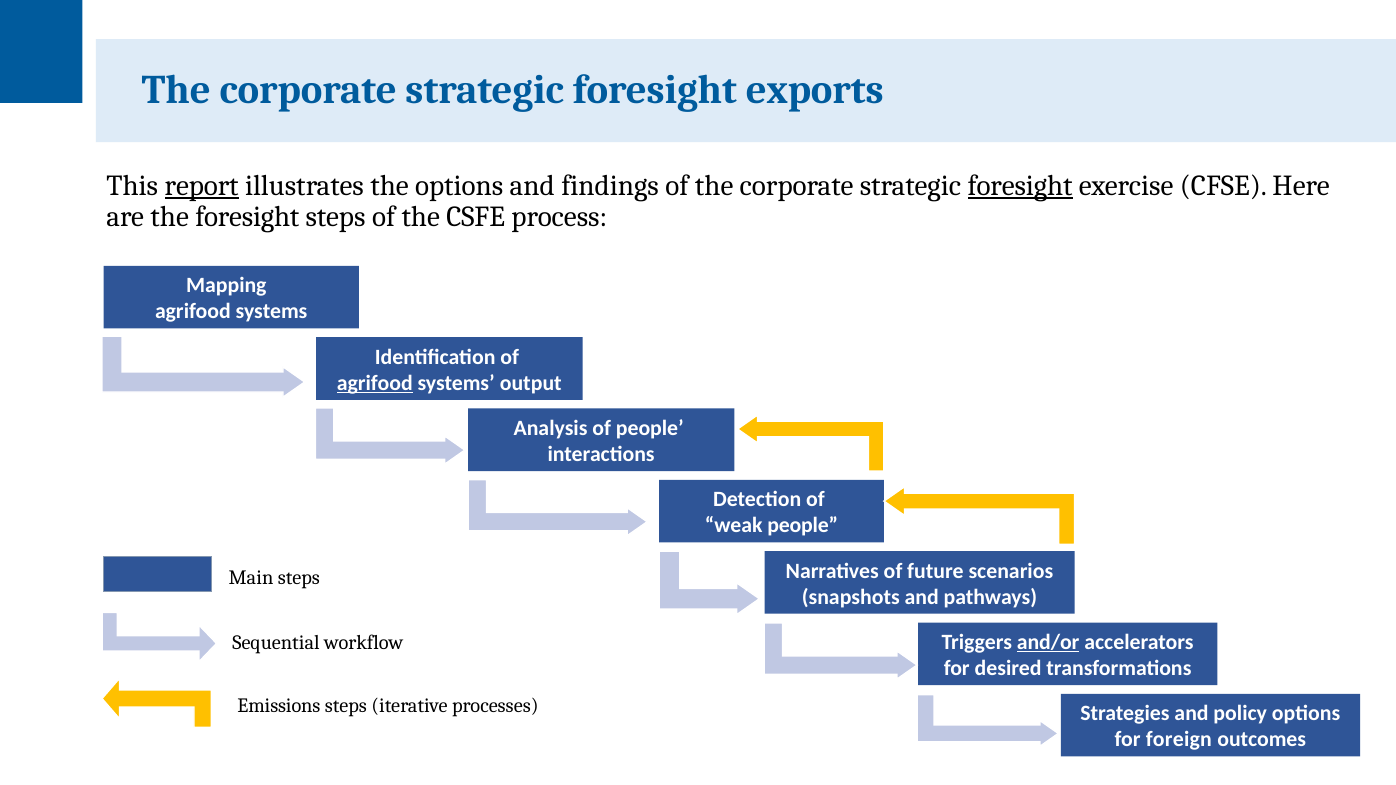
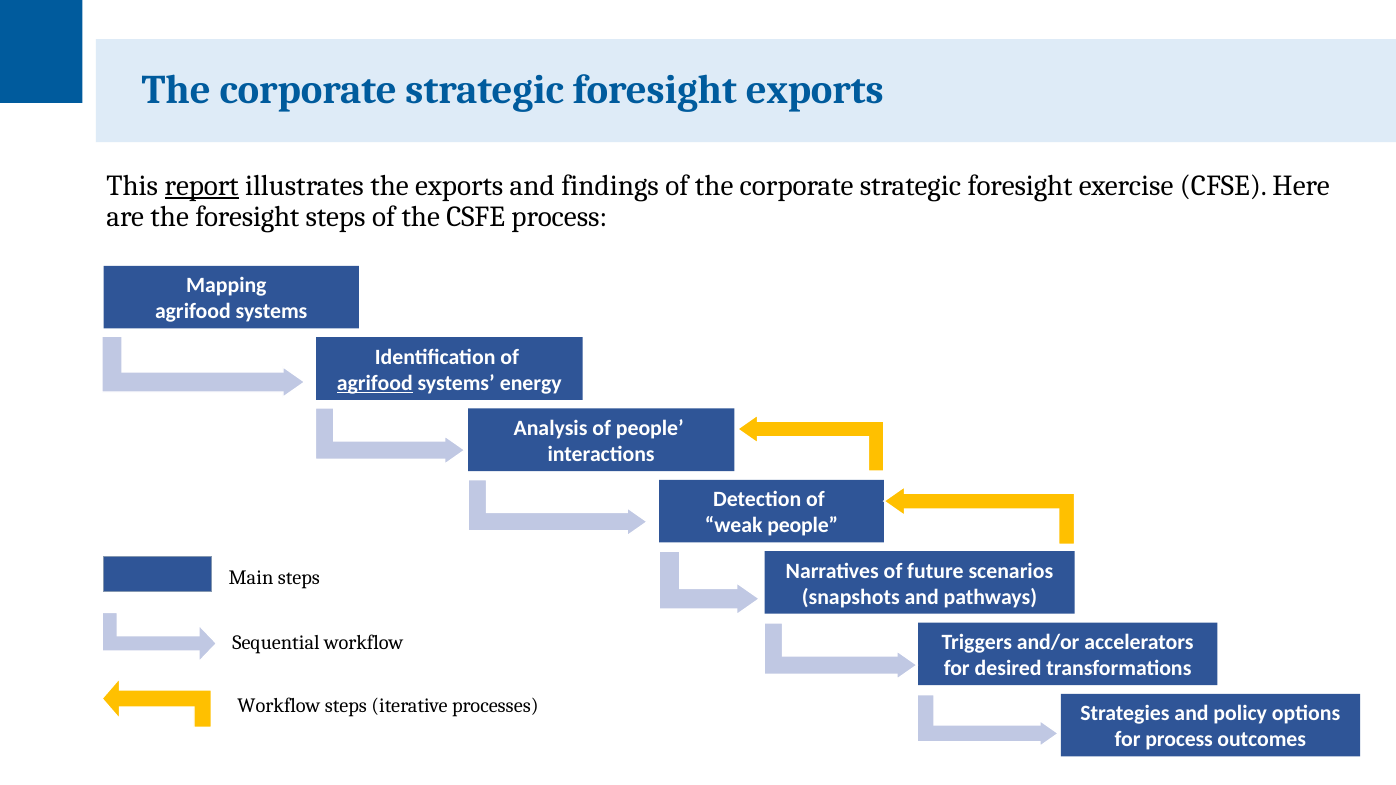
the options: options -> exports (459, 186)
foresight underline: present -> none (1020, 186)
output: output -> energy (531, 383)
and/or underline: present -> none (1048, 642)
Emissions: Emissions -> Workflow (279, 706)
for foreign: foreign -> process (1179, 740)
